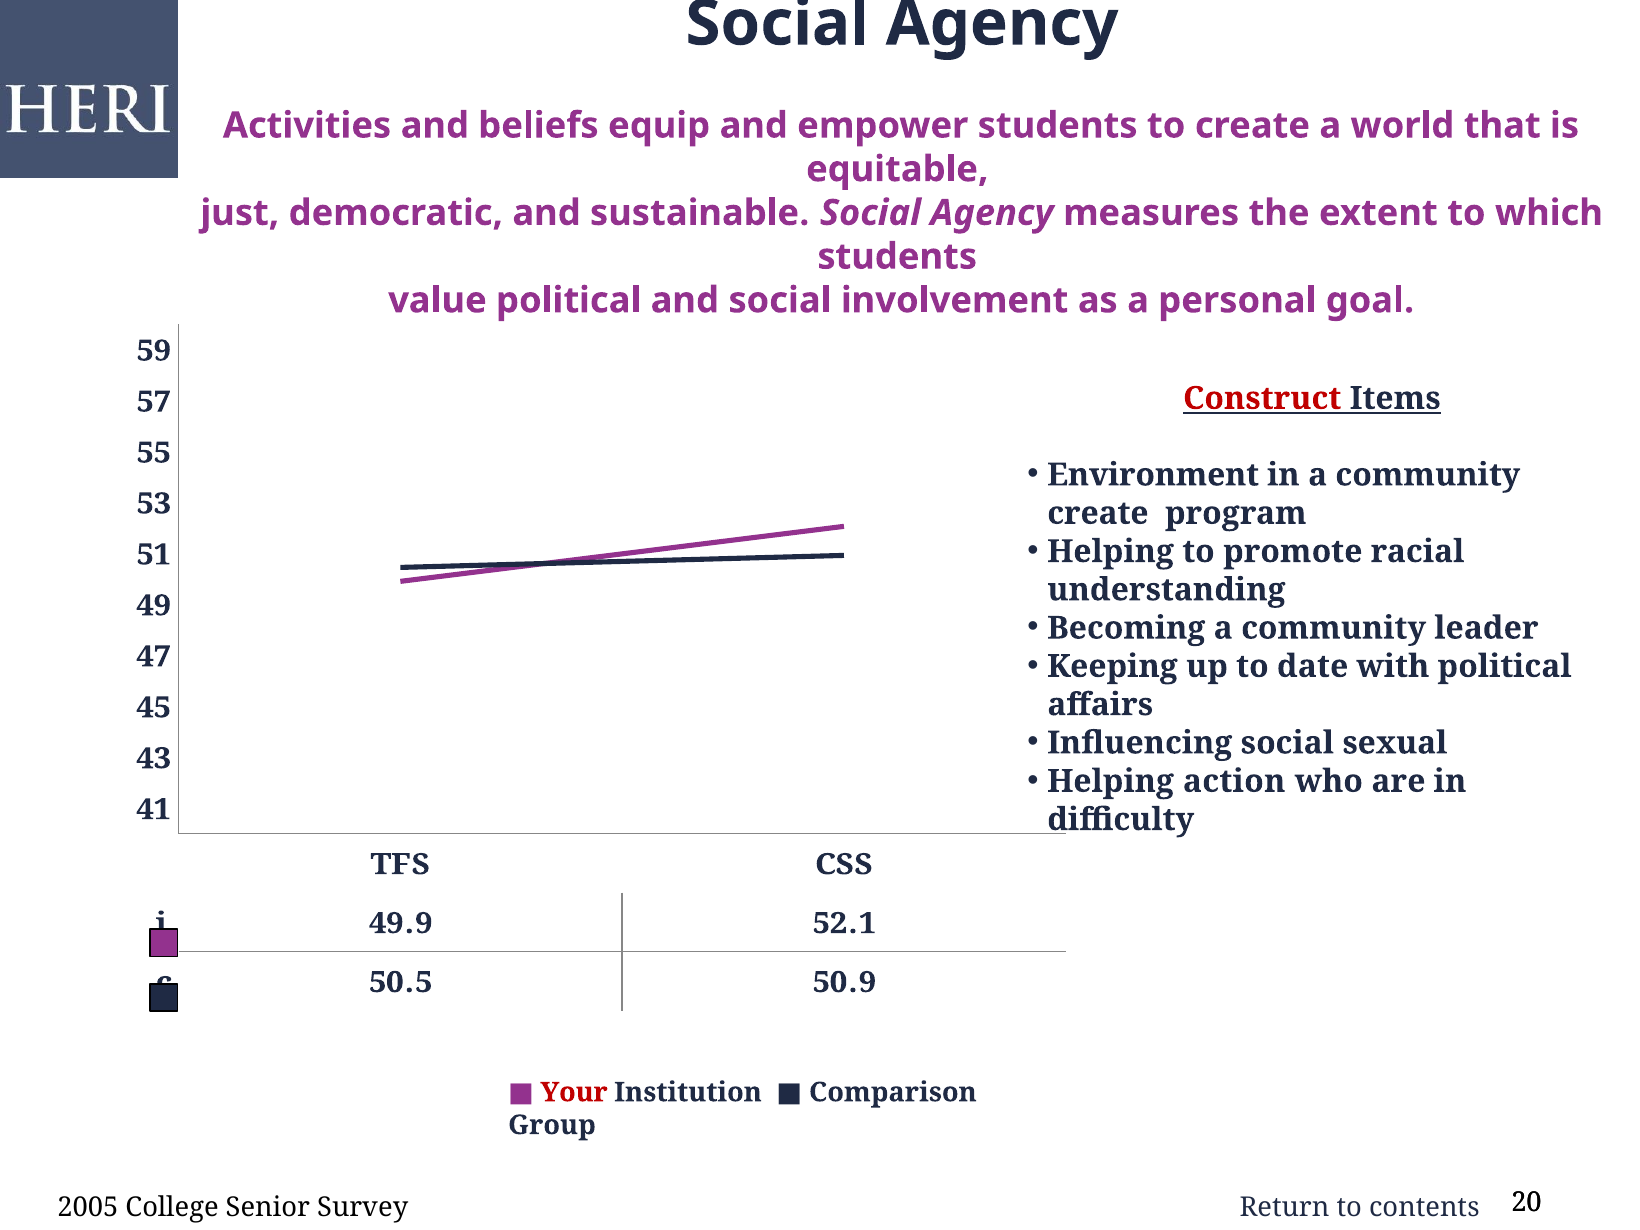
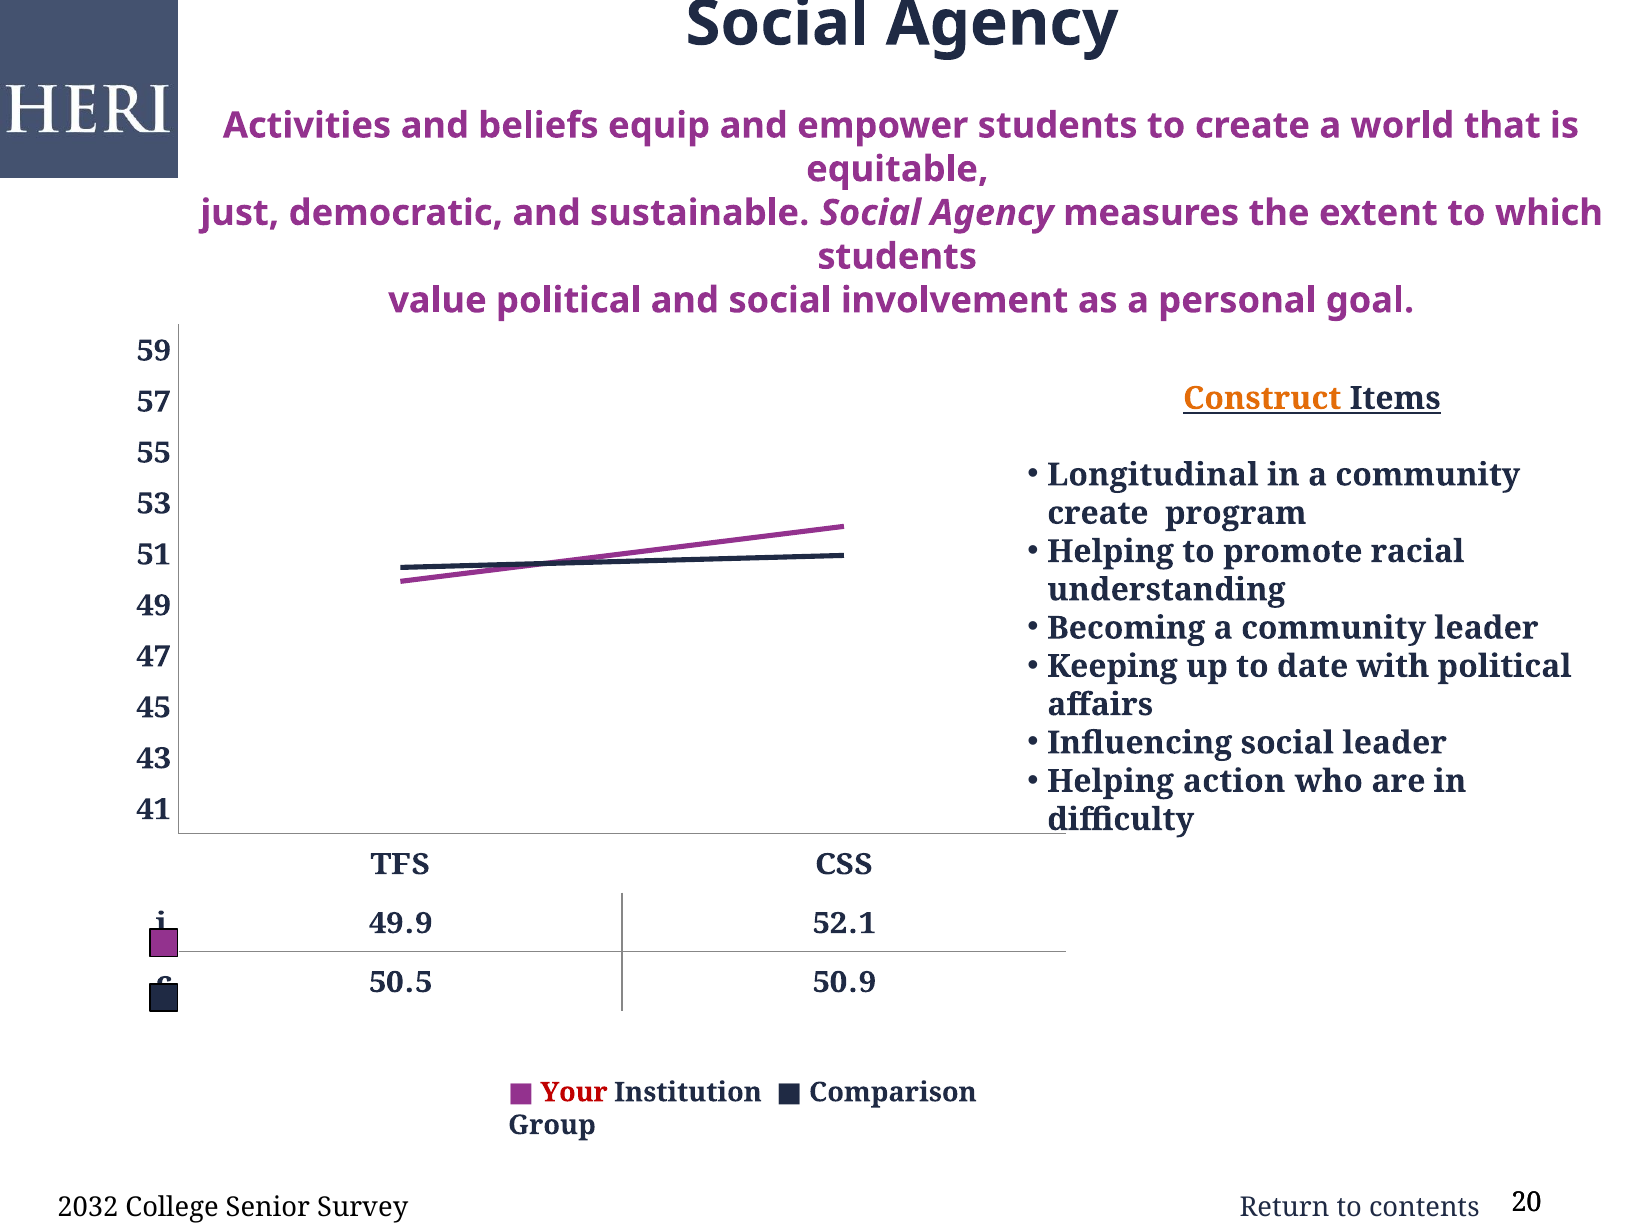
Construct colour: red -> orange (1262, 398)
Environment: Environment -> Longitudinal (1153, 475)
social sexual: sexual -> leader (1395, 743)
2005: 2005 -> 2032 (88, 1207)
